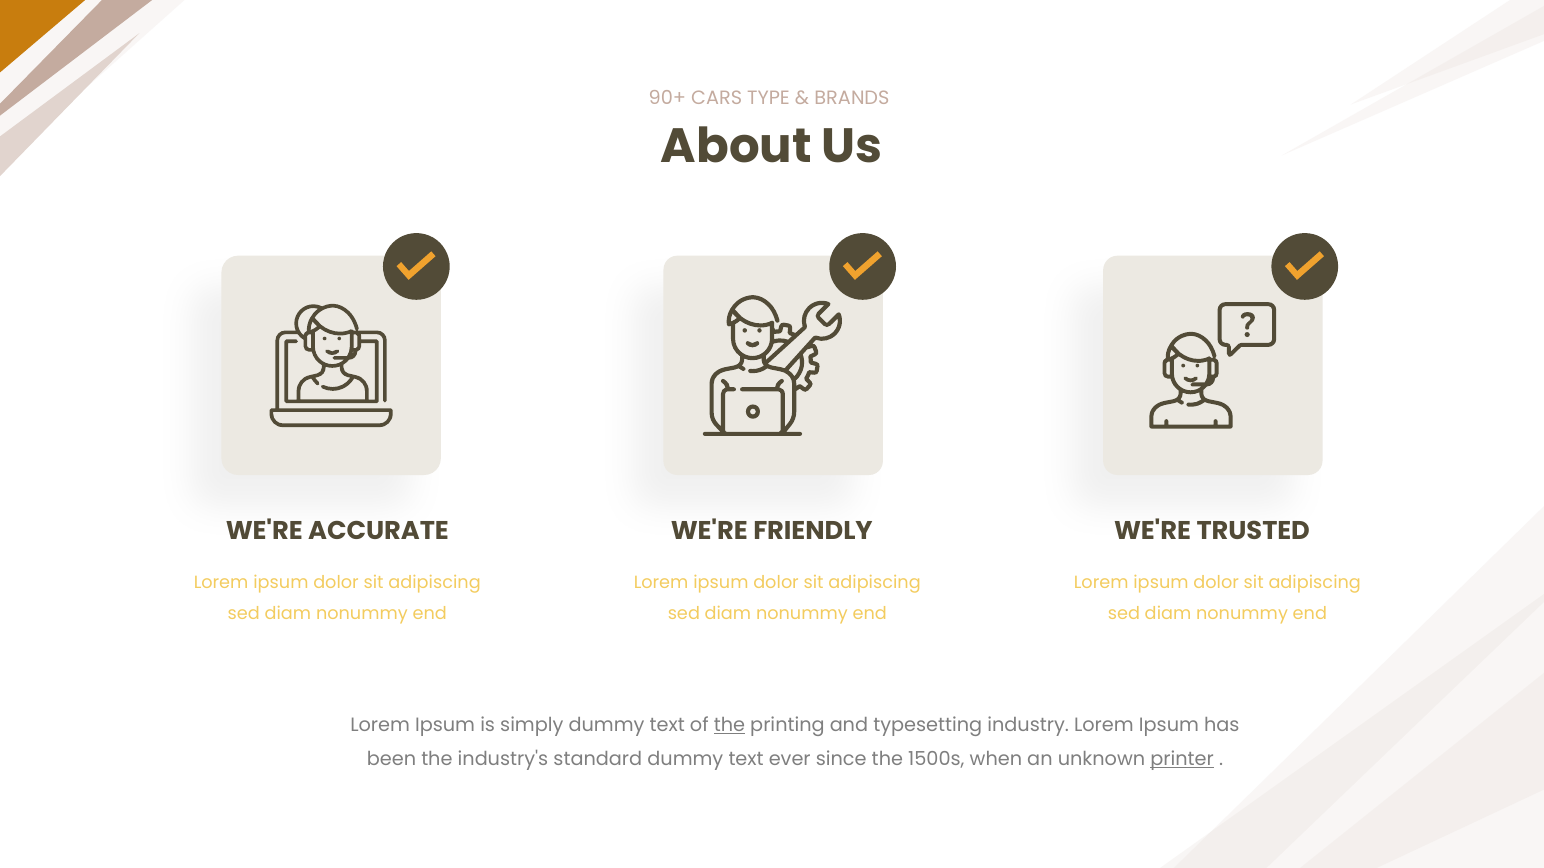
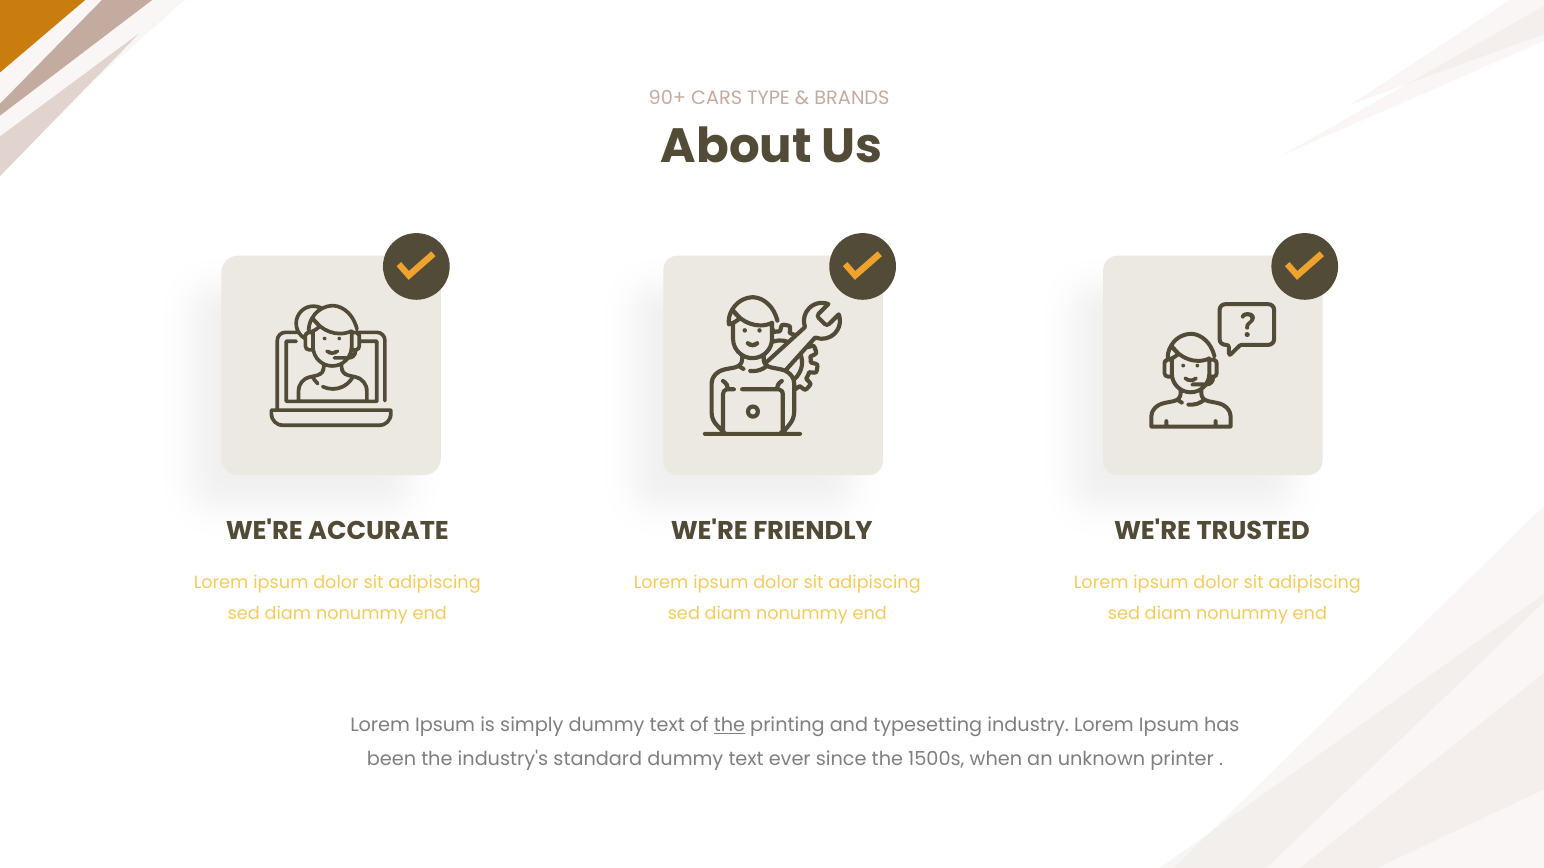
printer underline: present -> none (1182, 760)
